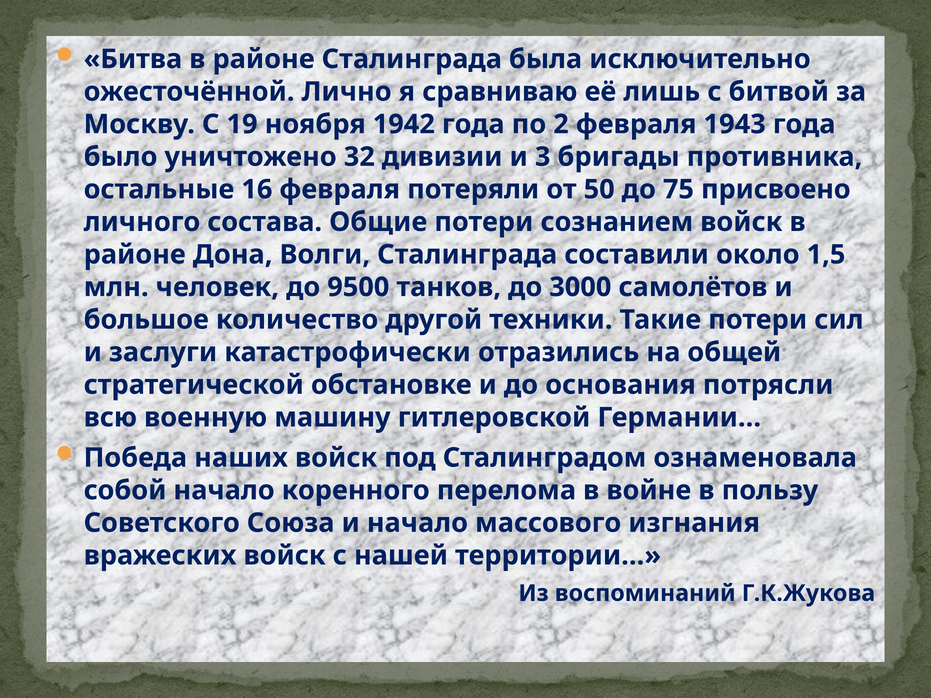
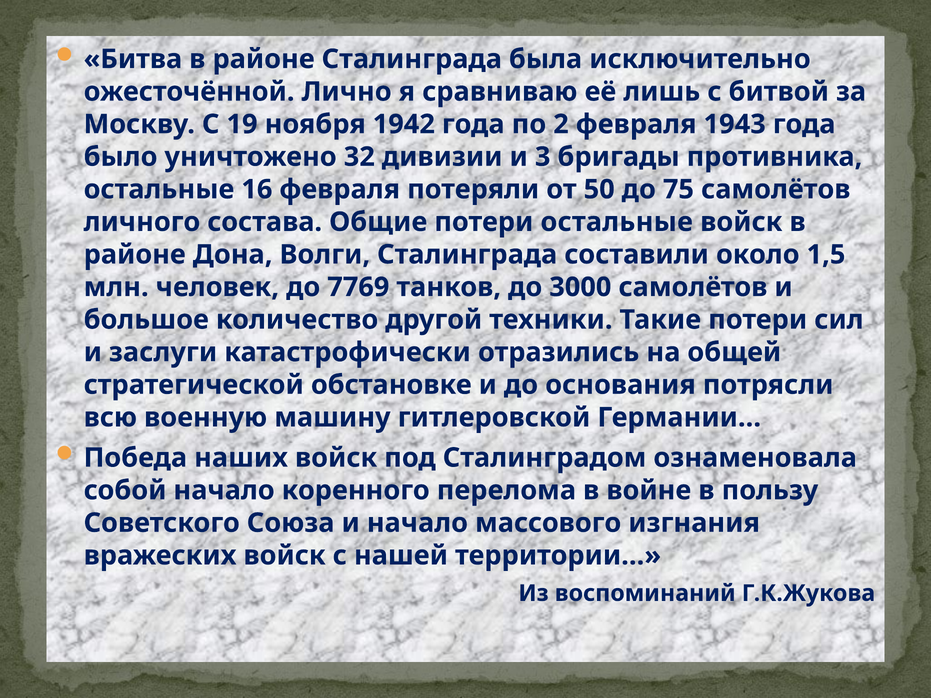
75 присвоено: присвоено -> самолётов (776, 189)
потери сознанием: сознанием -> остальные (617, 222)
9500: 9500 -> 7769 (358, 287)
